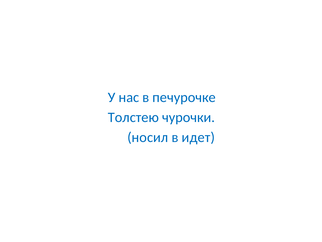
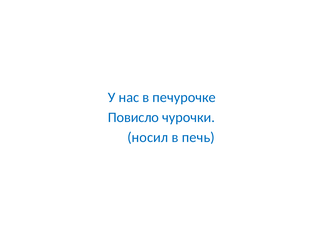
Толстею: Толстею -> Повисло (133, 117)
идет: идет -> печь (198, 137)
